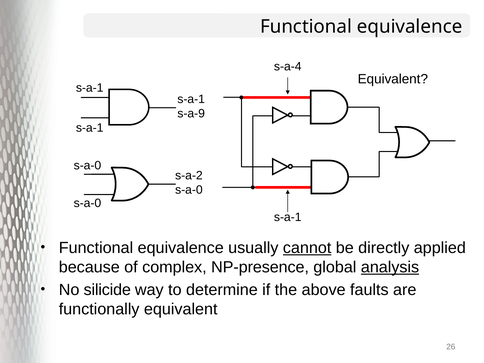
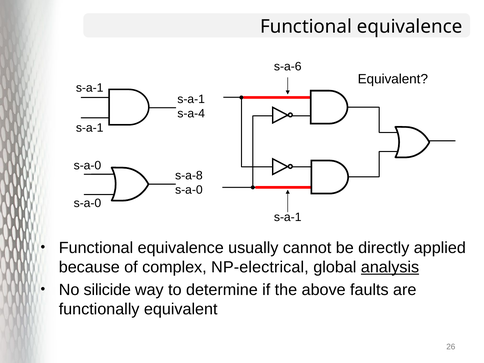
s-a-4: s-a-4 -> s-a-6 (288, 67)
s-a-9: s-a-9 -> s-a-4 (191, 114)
s-a-2: s-a-2 -> s-a-8 (189, 175)
cannot underline: present -> none (307, 248)
NP-presence: NP-presence -> NP-electrical (260, 267)
